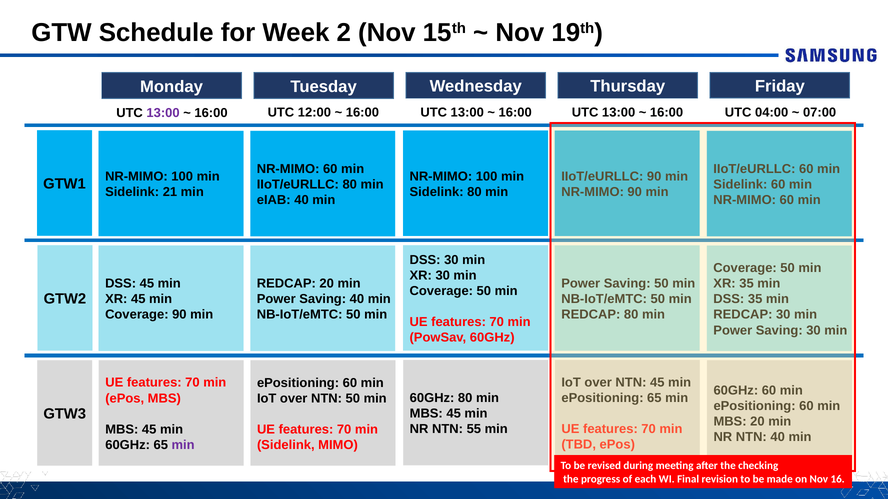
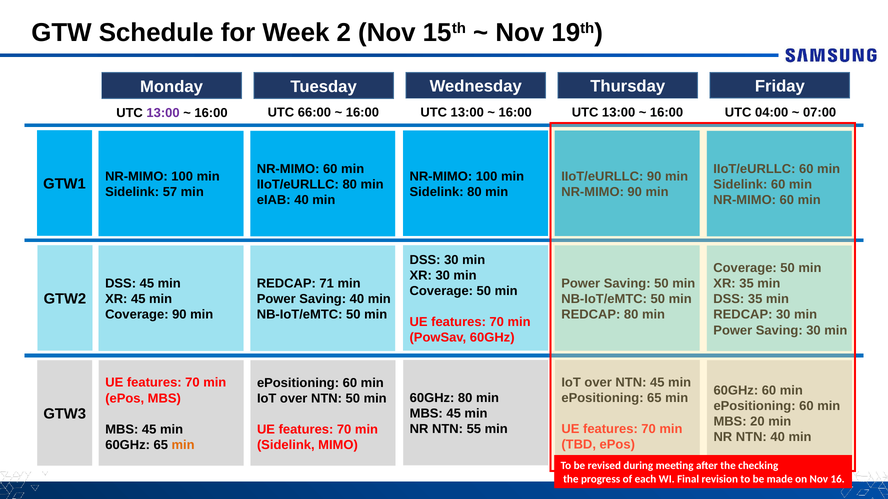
12:00: 12:00 -> 66:00 (314, 113)
21: 21 -> 57 (170, 192)
REDCAP 20: 20 -> 71 (327, 284)
min colour: purple -> orange (183, 445)
